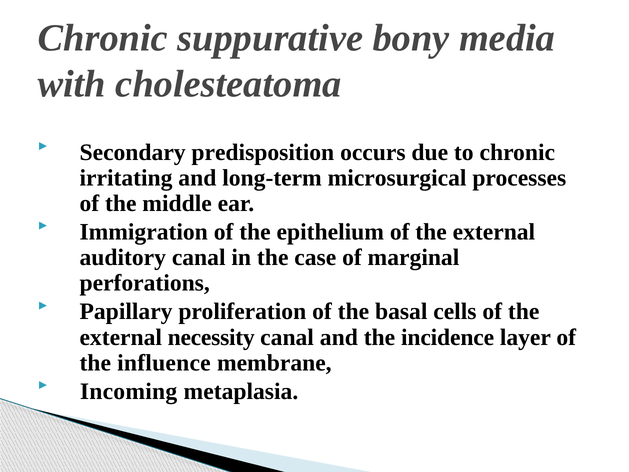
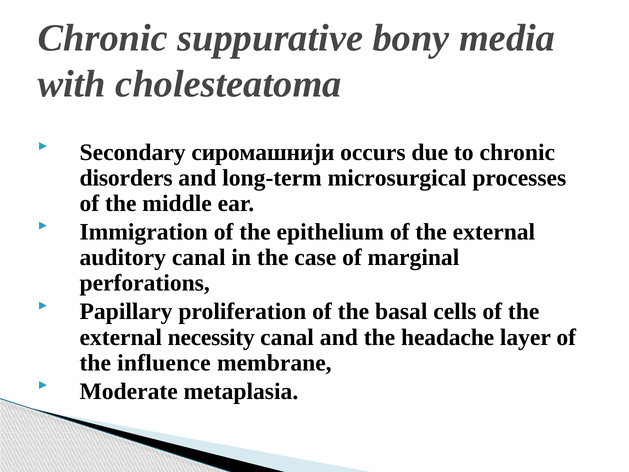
predisposition: predisposition -> сиромашнији (263, 152)
irritating: irritating -> disorders (126, 178)
incidence: incidence -> headache (448, 337)
Incoming: Incoming -> Moderate (129, 391)
